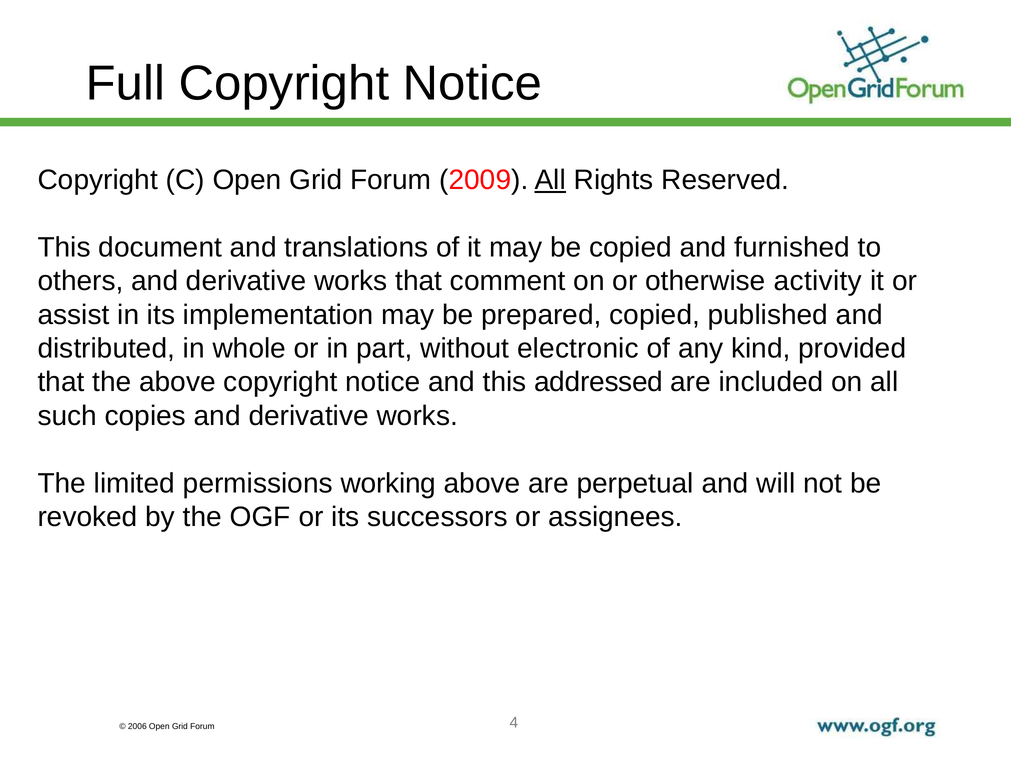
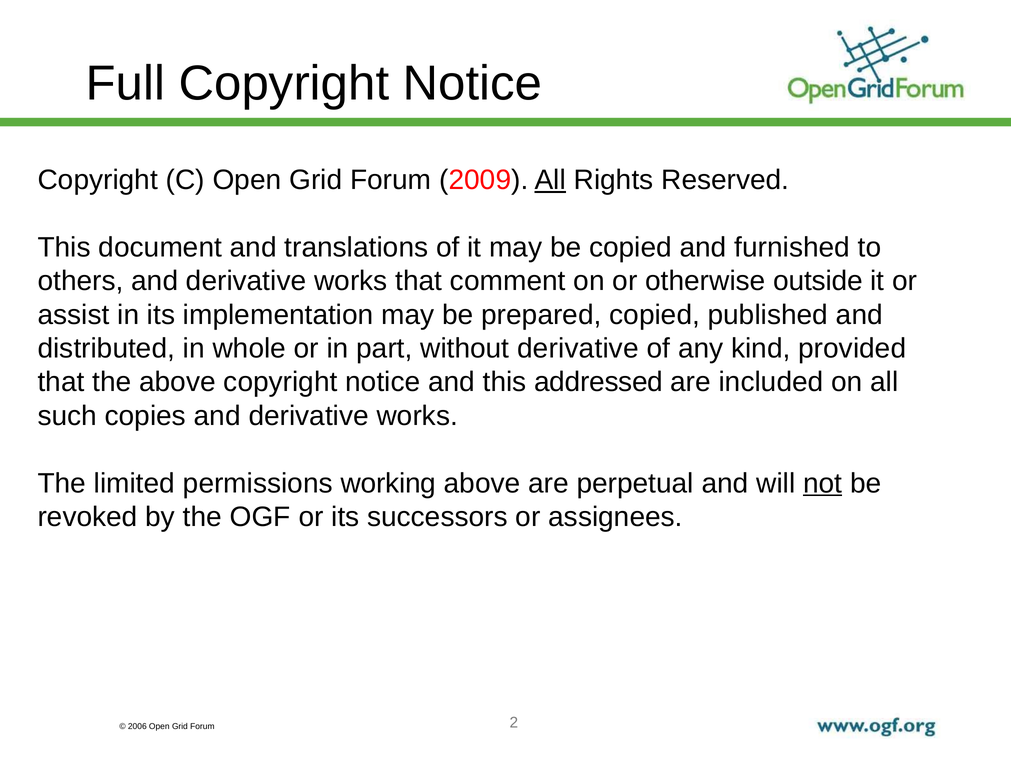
activity: activity -> outside (818, 281)
without electronic: electronic -> derivative (578, 349)
not underline: none -> present (823, 483)
4: 4 -> 2 (514, 723)
